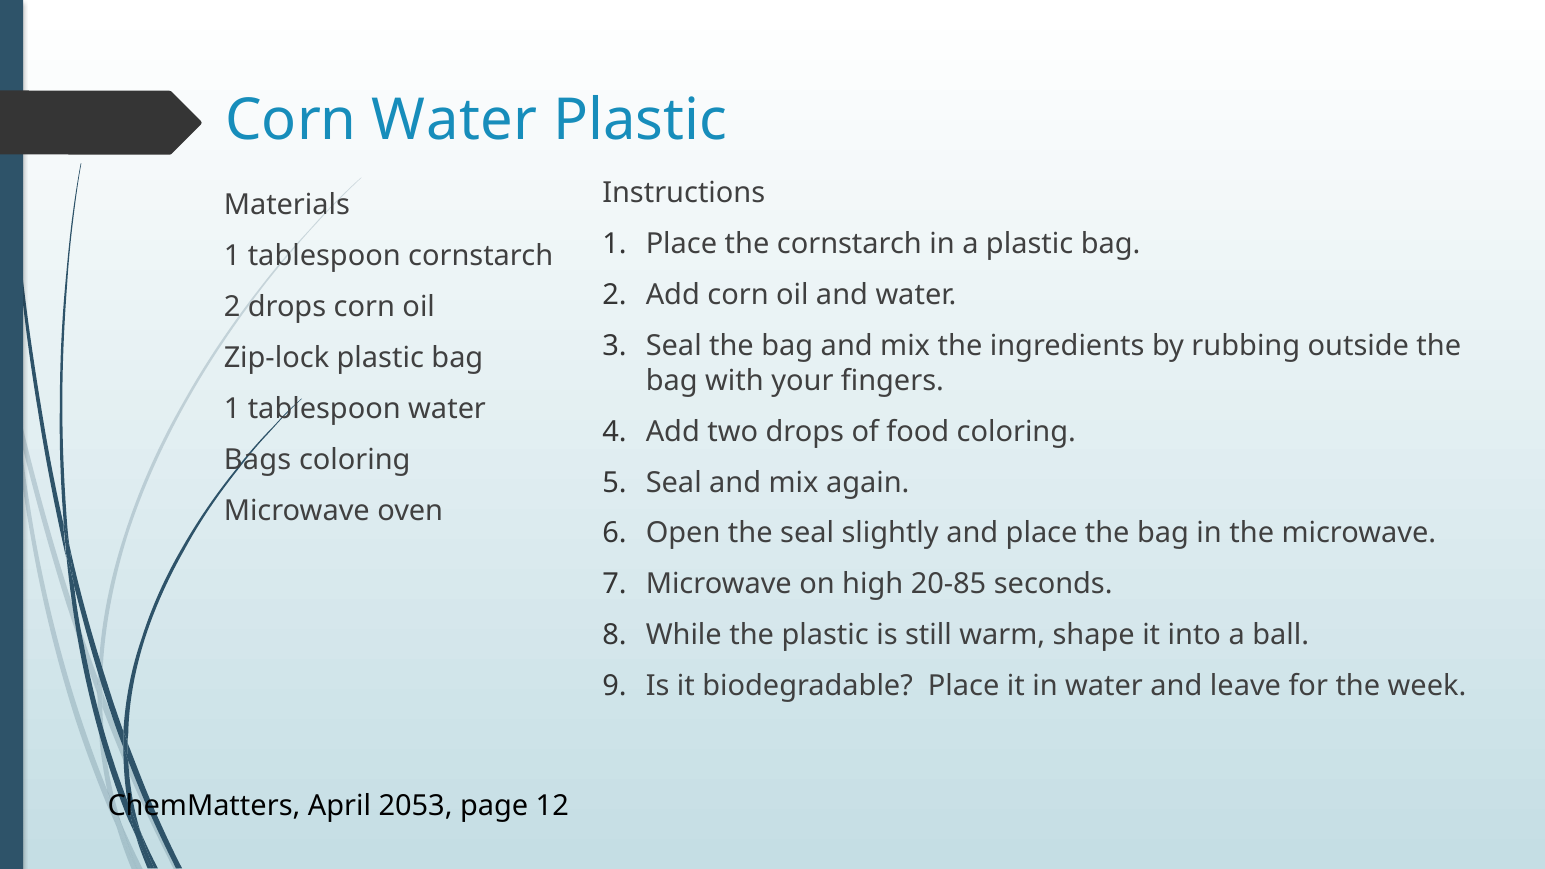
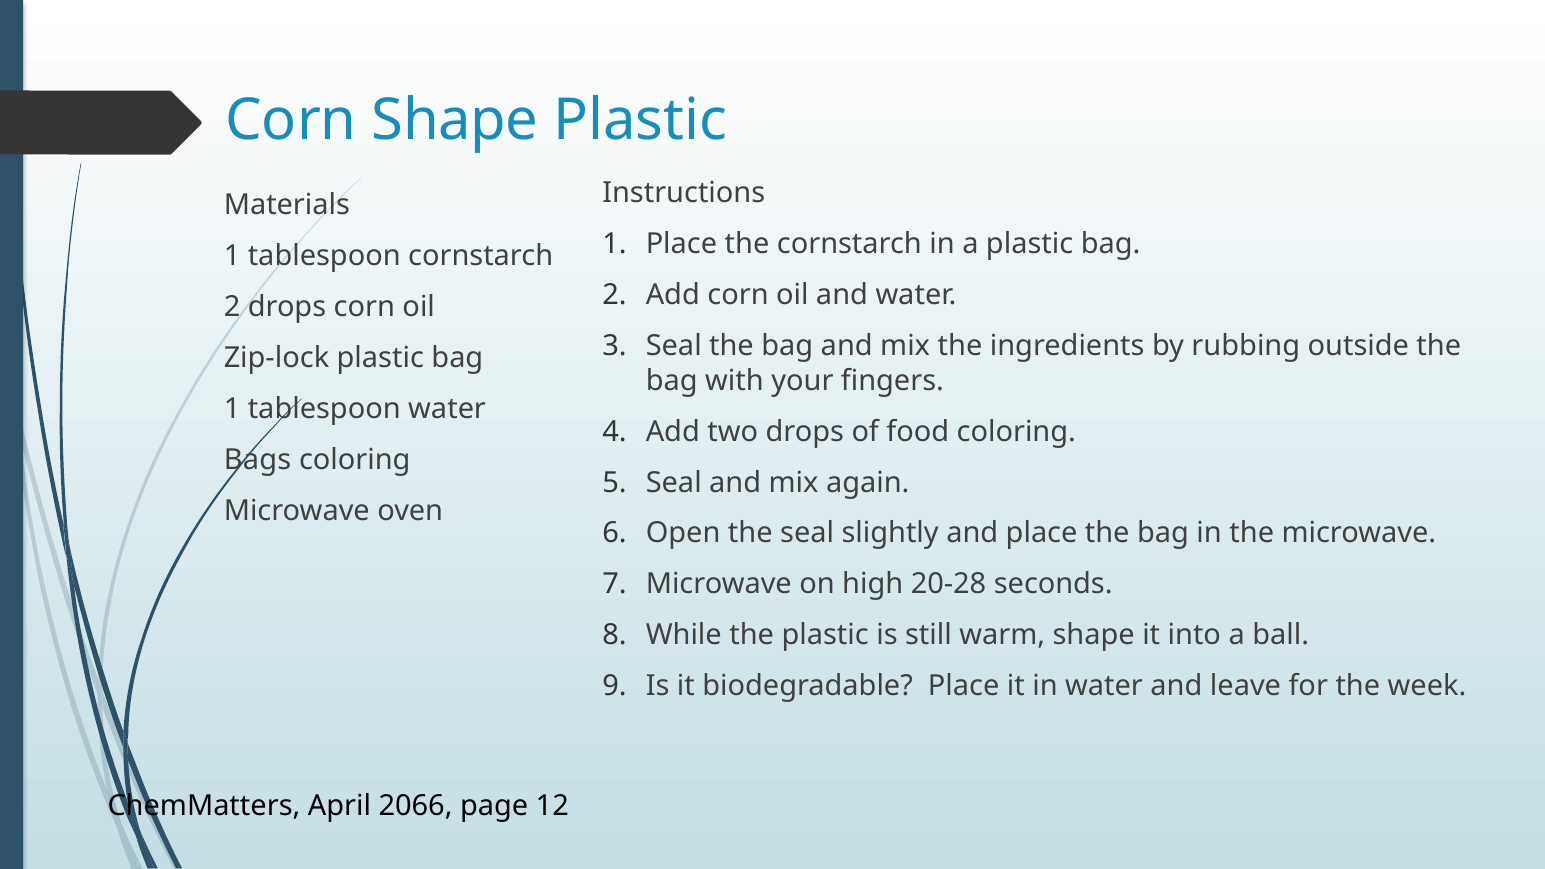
Corn Water: Water -> Shape (455, 121)
20-85: 20-85 -> 20-28 (949, 584)
2053: 2053 -> 2066 (416, 806)
